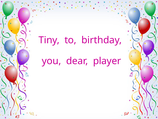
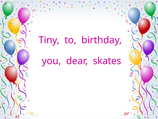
player: player -> skates (107, 61)
